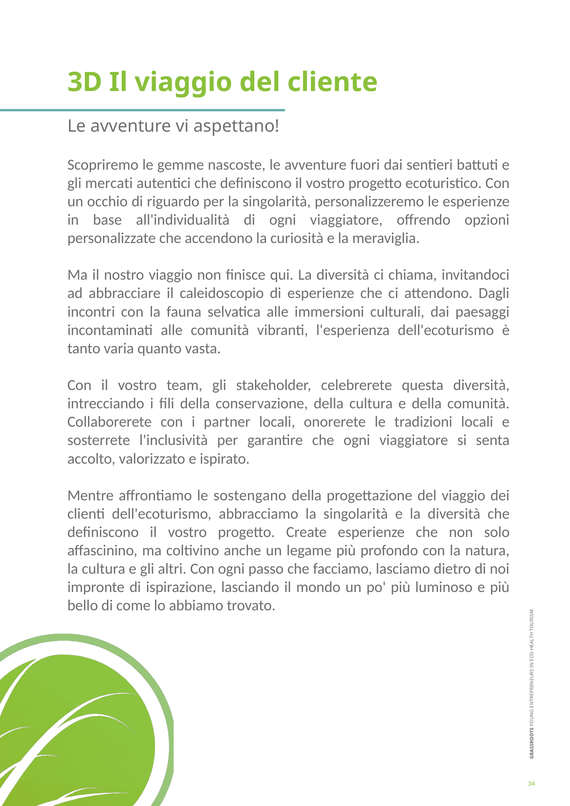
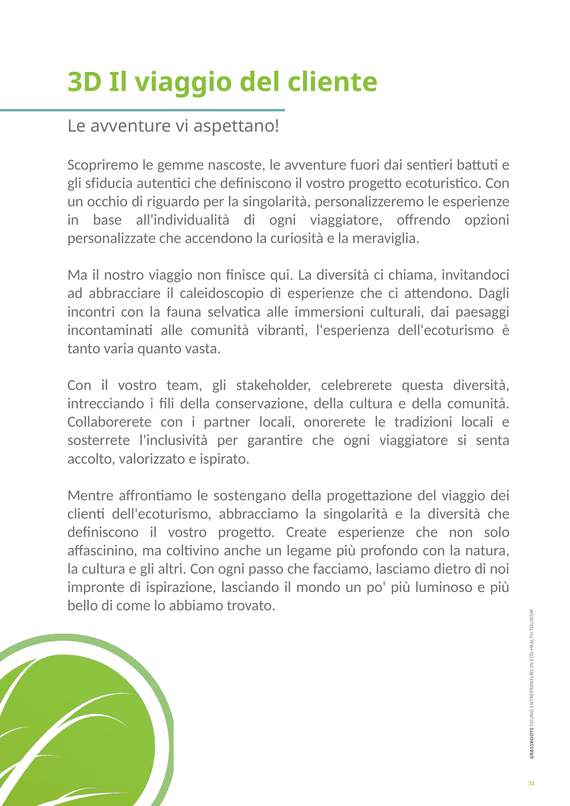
mercati: mercati -> sfiducia (109, 183)
